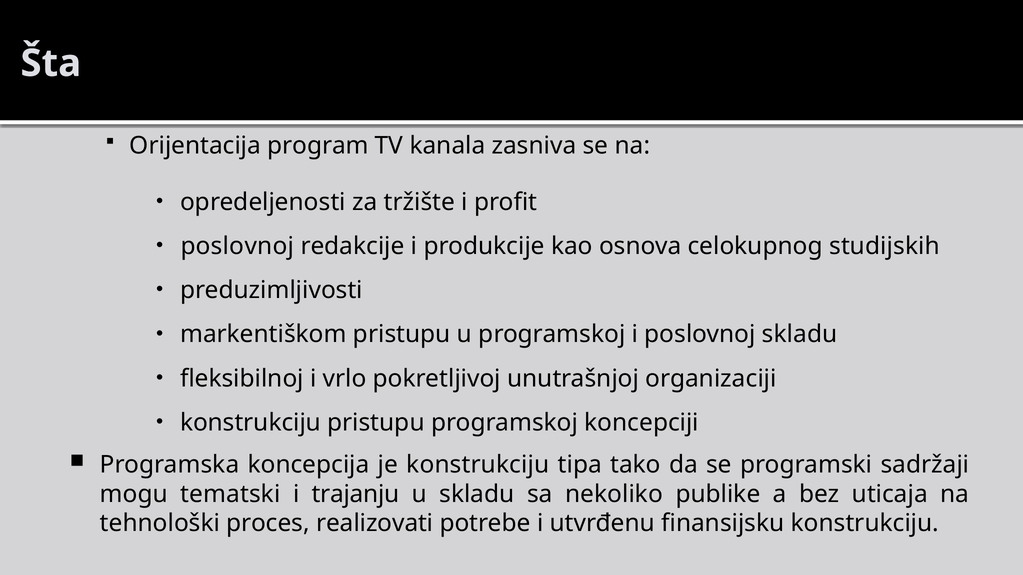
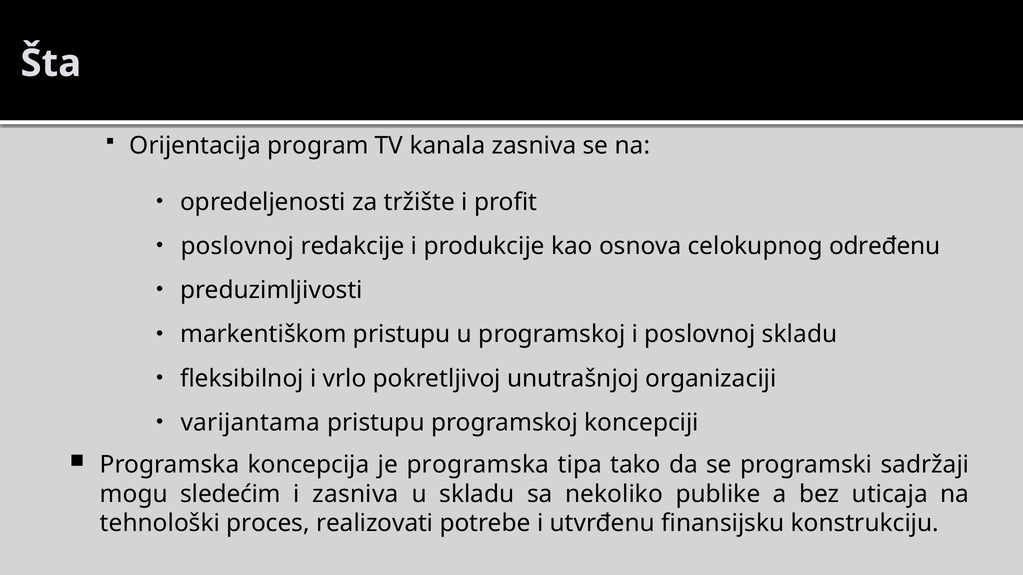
studijskih: studijskih -> određenu (885, 247)
konstrukciju: konstrukciju -> varijantama (250, 423)
je konstrukciju: konstrukciju -> programska (478, 465)
tematski: tematski -> sledećim (231, 494)
i trajanju: trajanju -> zasniva (355, 494)
